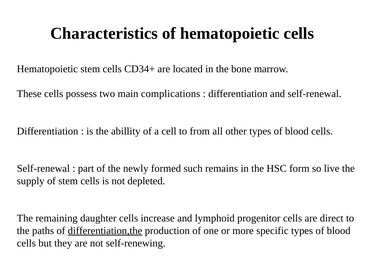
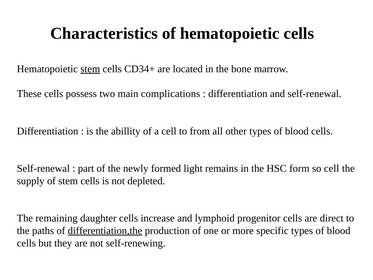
stem underline: none -> present (90, 69)
such: such -> light (193, 168)
so live: live -> cell (332, 168)
